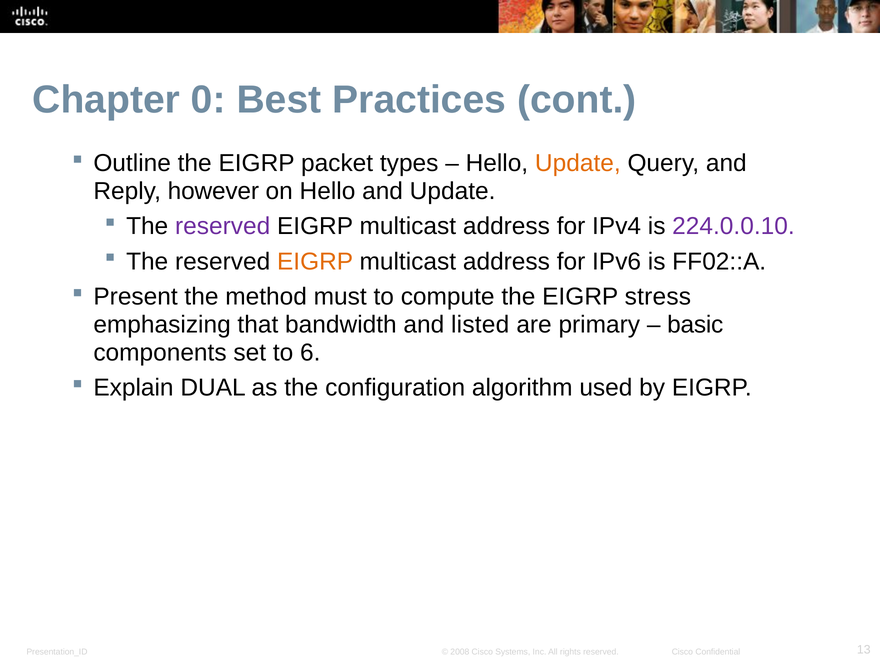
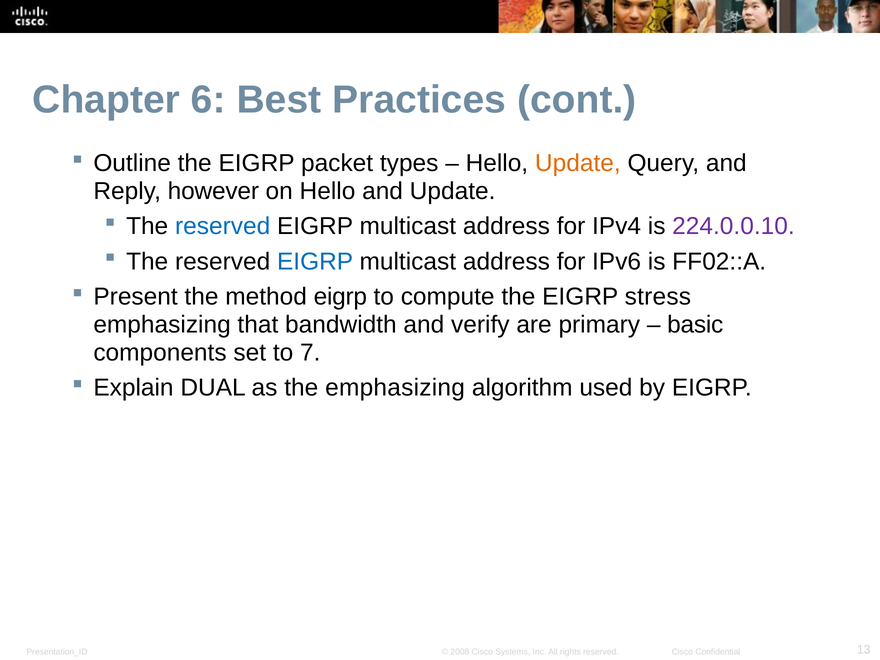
0: 0 -> 6 (208, 100)
reserved colour: purple -> blue (223, 226)
EIGRP colour: orange -> blue (315, 262)
method must: must -> eigrp (340, 297)
listed: listed -> verify (480, 325)
6: 6 -> 7 (310, 353)
the configuration: configuration -> emphasizing (395, 388)
